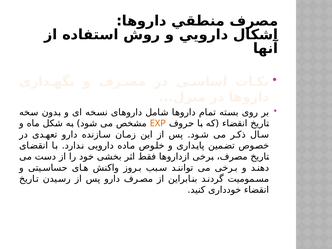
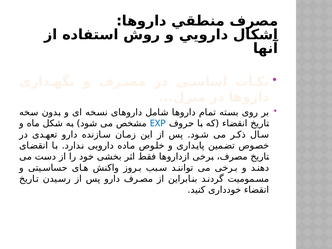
EXP colour: orange -> blue (158, 123)
